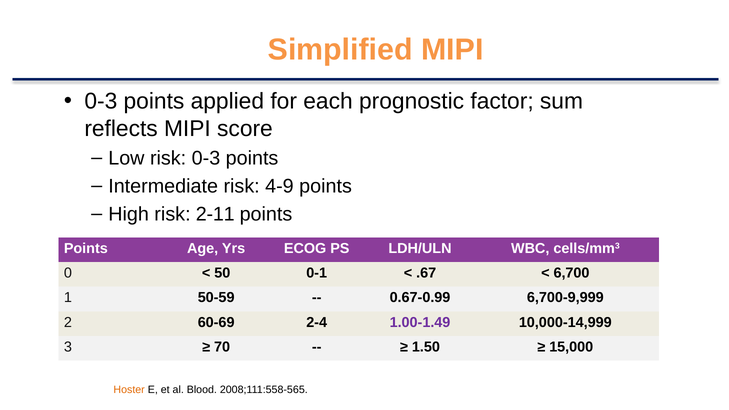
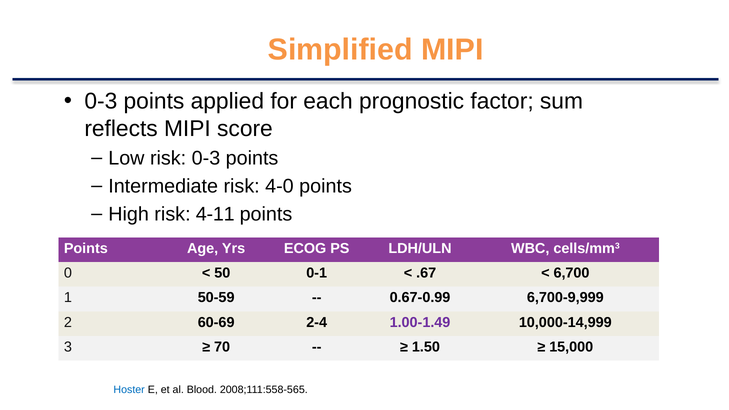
4-9: 4-9 -> 4-0 (279, 186)
2-11: 2-11 -> 4-11 (215, 214)
Hoster colour: orange -> blue (129, 390)
